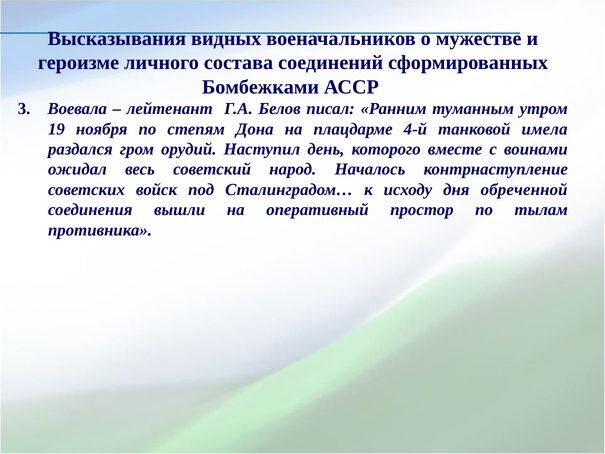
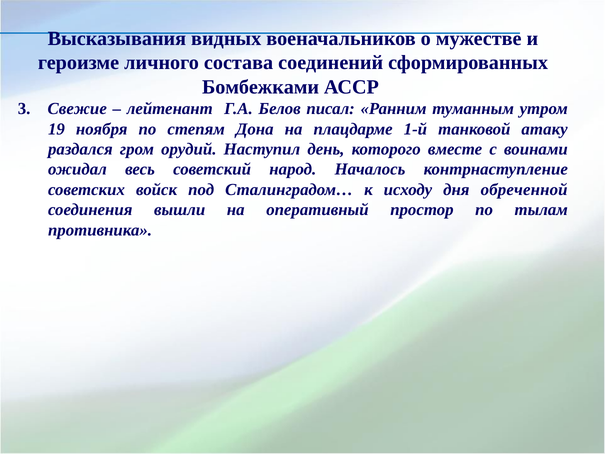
Воевала: Воевала -> Свежие (77, 109)
4-й: 4-й -> 1-й (415, 129)
имела: имела -> атаку (545, 129)
